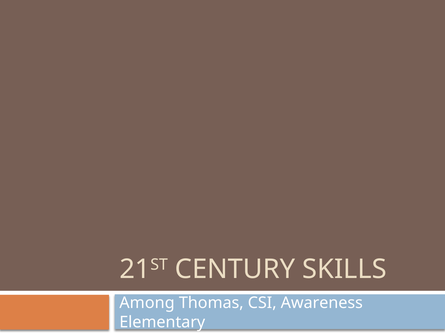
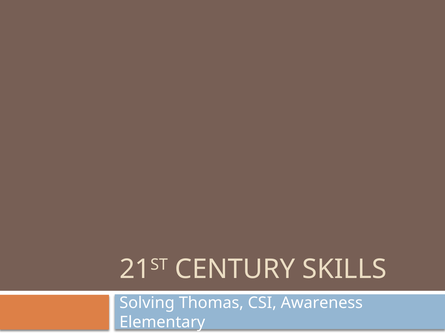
Among: Among -> Solving (147, 303)
